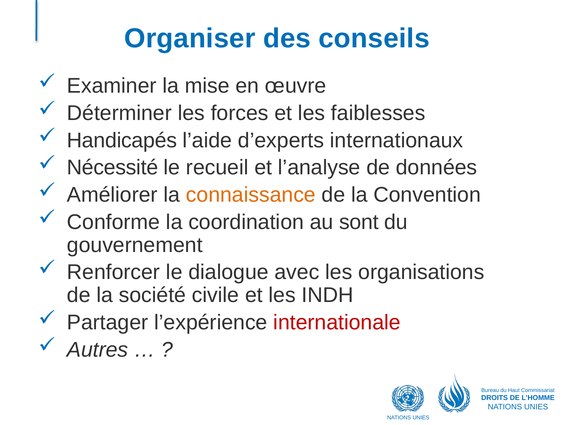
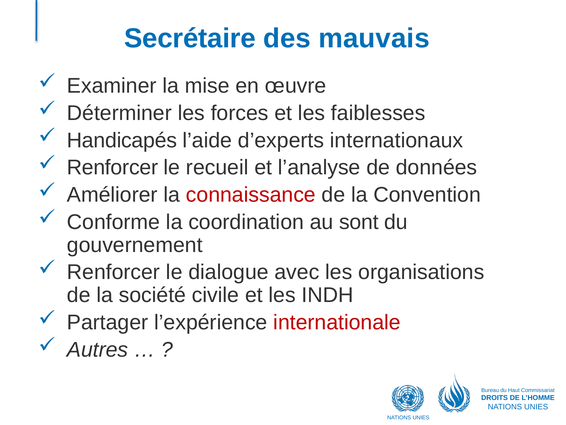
Organiser: Organiser -> Secrétaire (190, 38)
conseils: conseils -> mauvais (374, 38)
Nécessité: Nécessité -> Renforcer (112, 167)
connaissance colour: orange -> red (251, 195)
